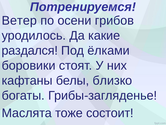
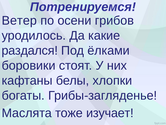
близко: близко -> хлопки (112, 80)
состоит: состоит -> изучает (110, 113)
